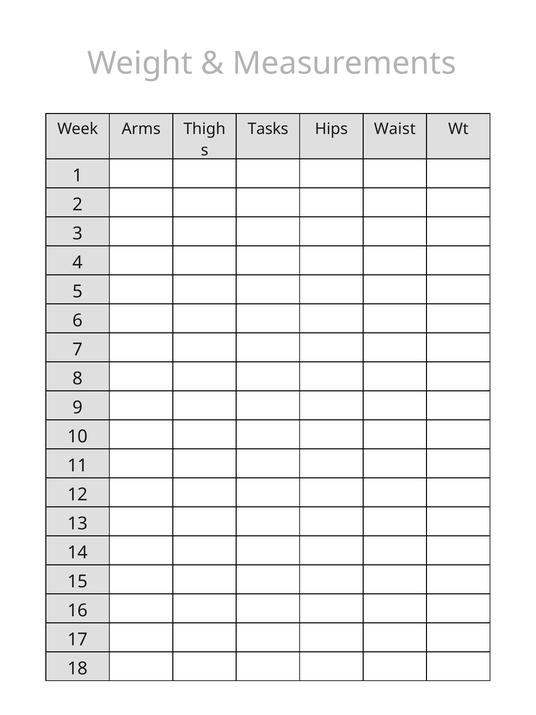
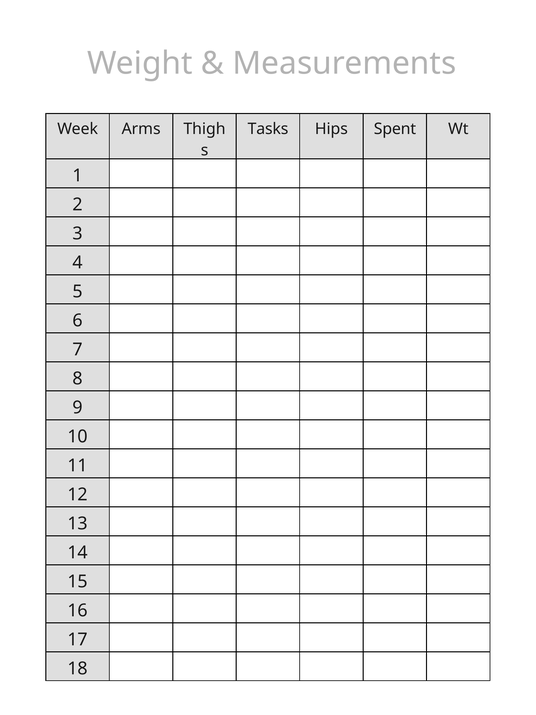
Waist: Waist -> Spent (395, 129)
